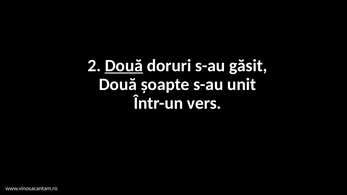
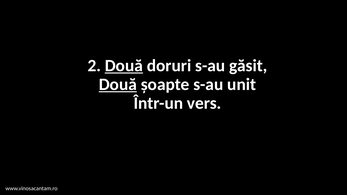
Două underline: none -> present (118, 84)
